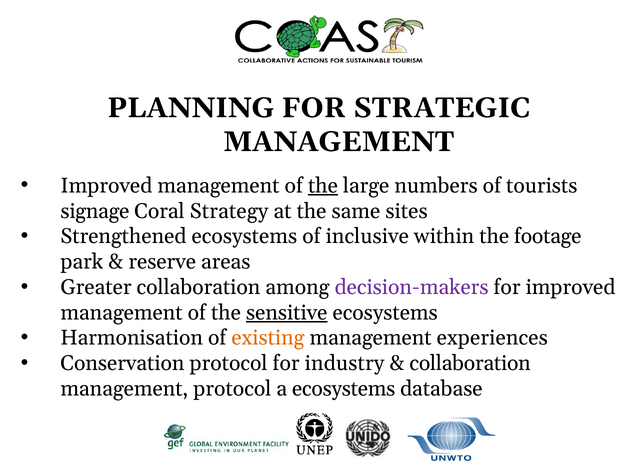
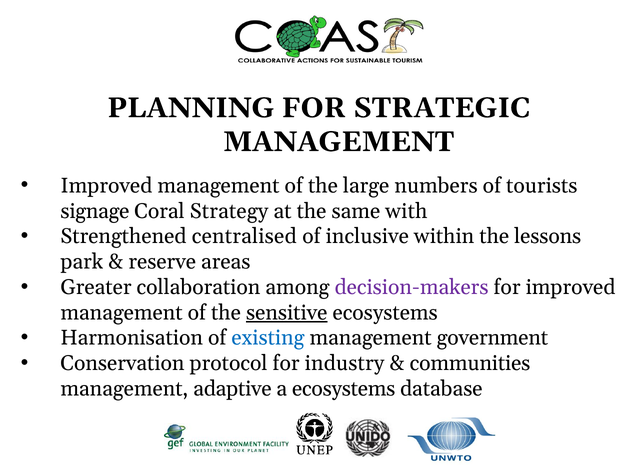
the underline: present -> none (323, 186)
sites: sites -> with (406, 211)
Strengthened ecosystems: ecosystems -> centralised (244, 237)
footage: footage -> lessons (548, 237)
existing colour: orange -> blue (268, 338)
experiences: experiences -> government (492, 338)
collaboration: collaboration -> communities (470, 364)
management protocol: protocol -> adaptive (232, 389)
